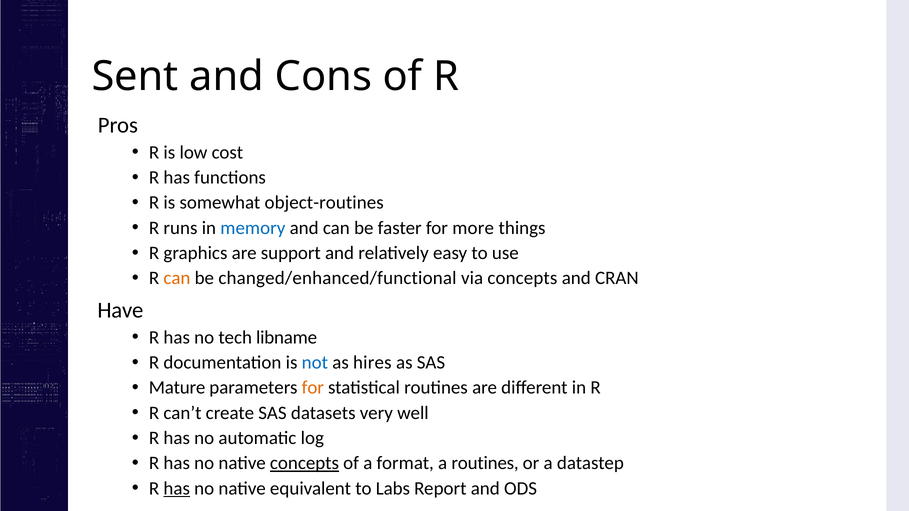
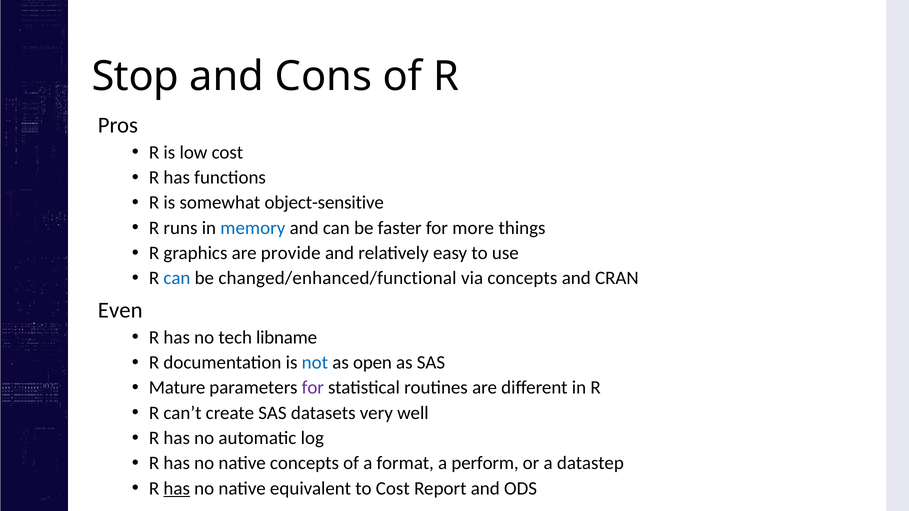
Sent: Sent -> Stop (135, 76)
object-routines: object-routines -> object-sensitive (324, 203)
support: support -> provide (291, 253)
can colour: orange -> blue (177, 278)
Have: Have -> Even (120, 310)
hires: hires -> open (373, 363)
for colour: orange -> purple (313, 388)
concepts underline: present -> none (304, 463)
a routines: routines -> perform (485, 463)
to Labs: Labs -> Cost (393, 489)
